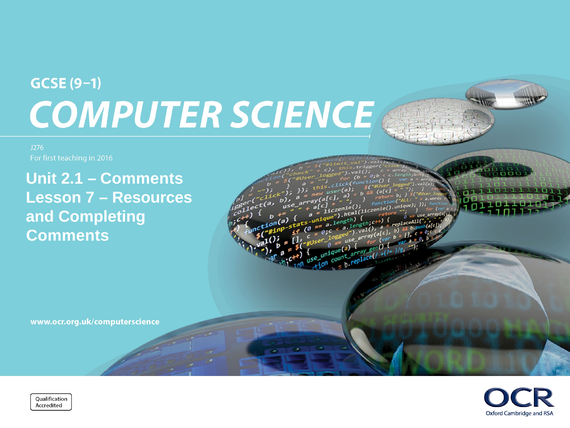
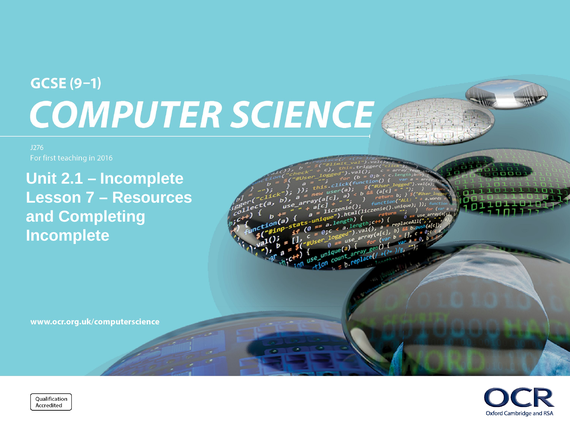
Comments: Comments -> Incomplete (142, 178)
Comments: Comments -> Incomplete (68, 235)
